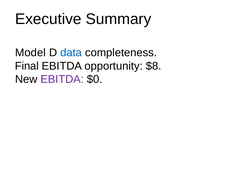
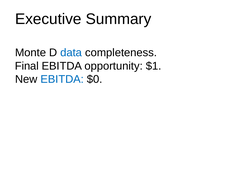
Model: Model -> Monte (31, 53)
$8: $8 -> $1 (154, 66)
EBITDA colour: purple -> blue (62, 79)
